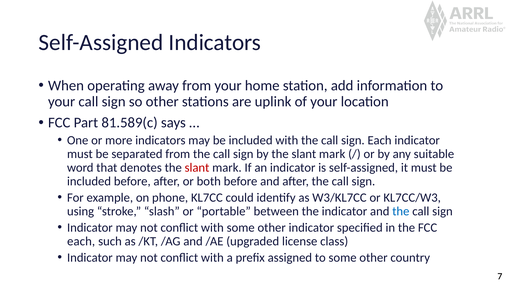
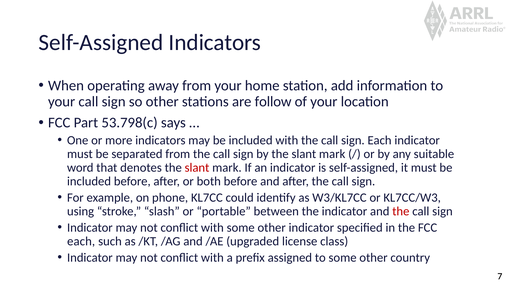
uplink: uplink -> follow (273, 101)
81.589(c: 81.589(c -> 53.798(c (130, 123)
the colour: blue -> red (401, 211)
